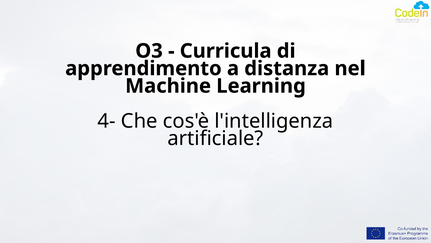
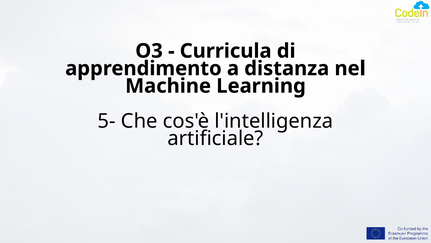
4-: 4- -> 5- (107, 121)
